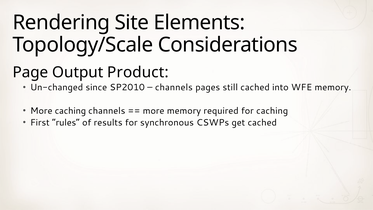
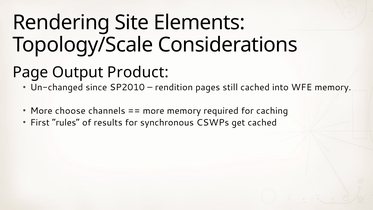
channels: channels -> rendition (174, 87)
More caching: caching -> choose (70, 111)
